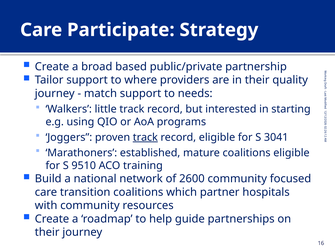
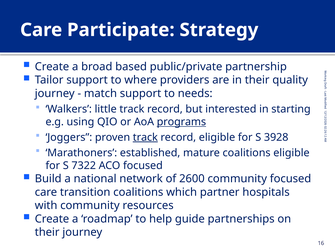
programs underline: none -> present (181, 122)
3041: 3041 -> 3928 (276, 137)
9510: 9510 -> 7322 (84, 166)
ACO training: training -> focused (143, 166)
